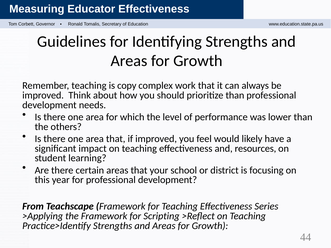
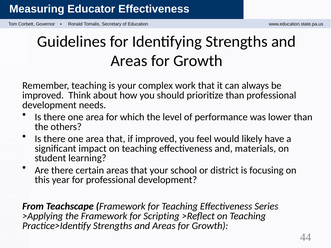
is copy: copy -> your (127, 86)
resources: resources -> materials (255, 149)
